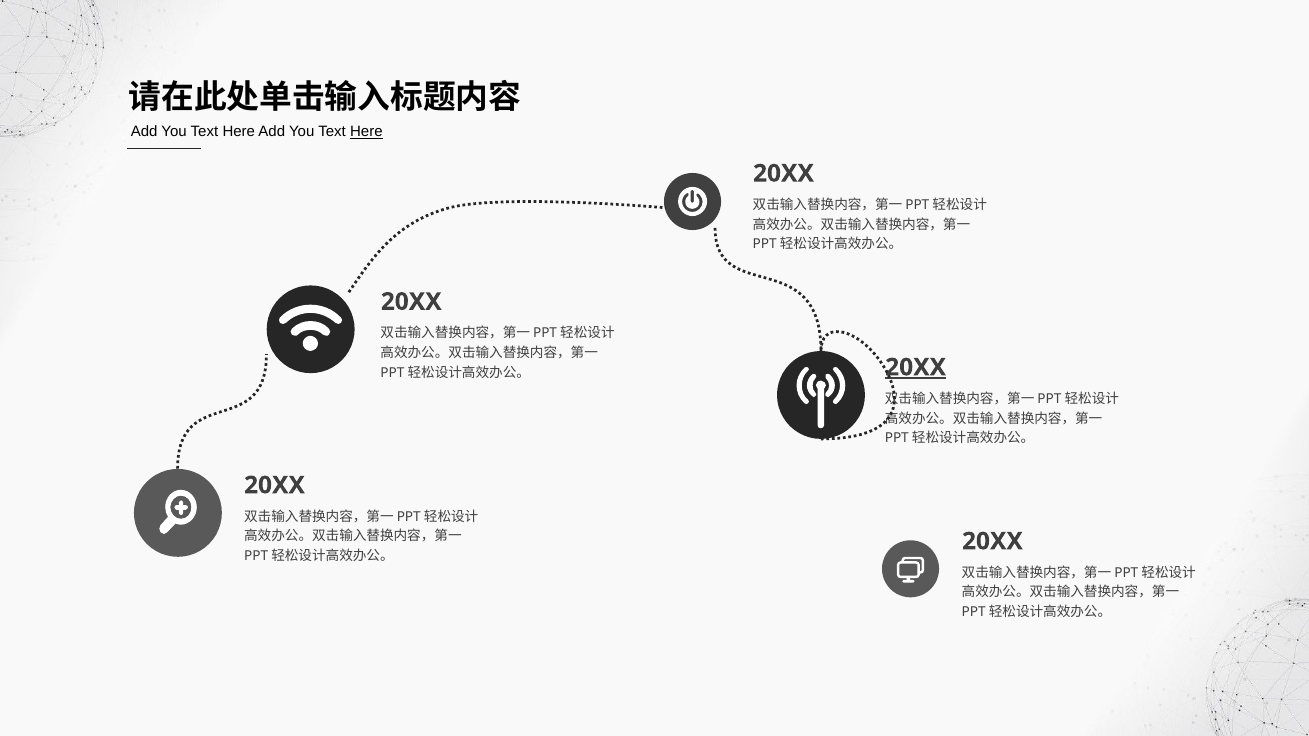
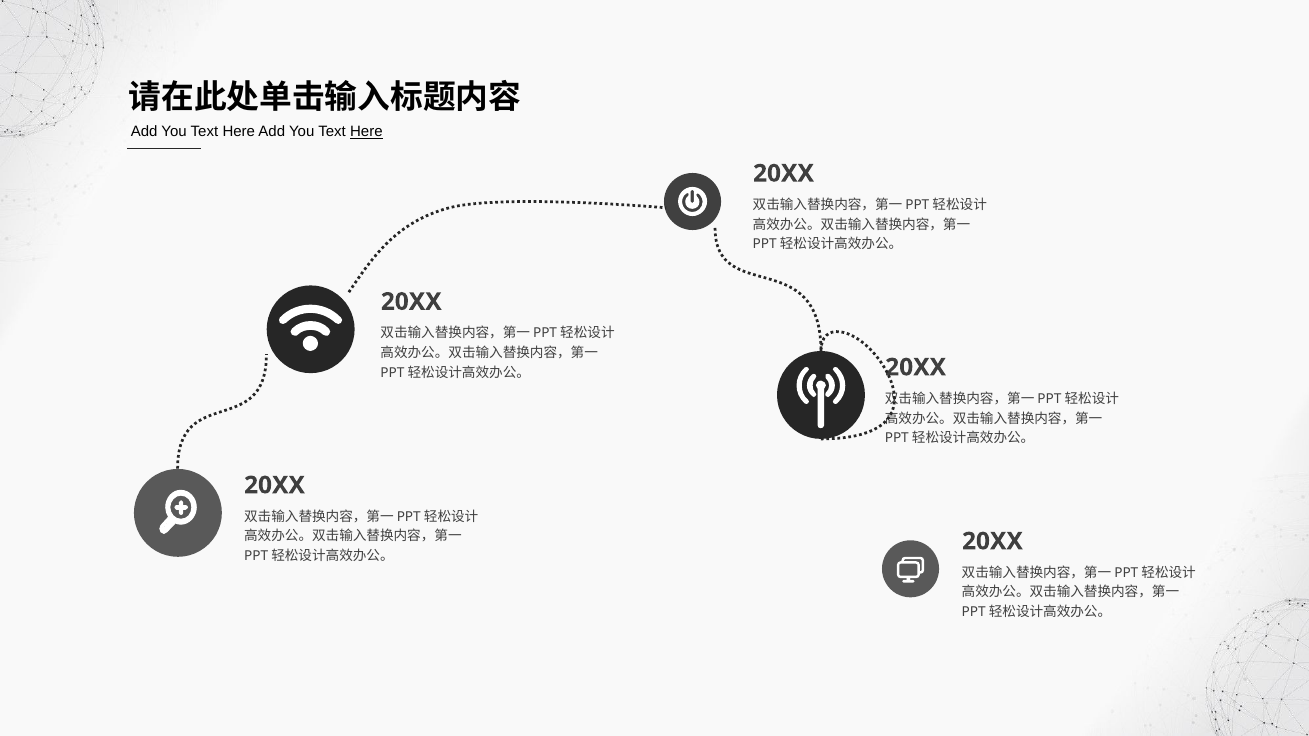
20XX underline: present -> none (916, 367)
